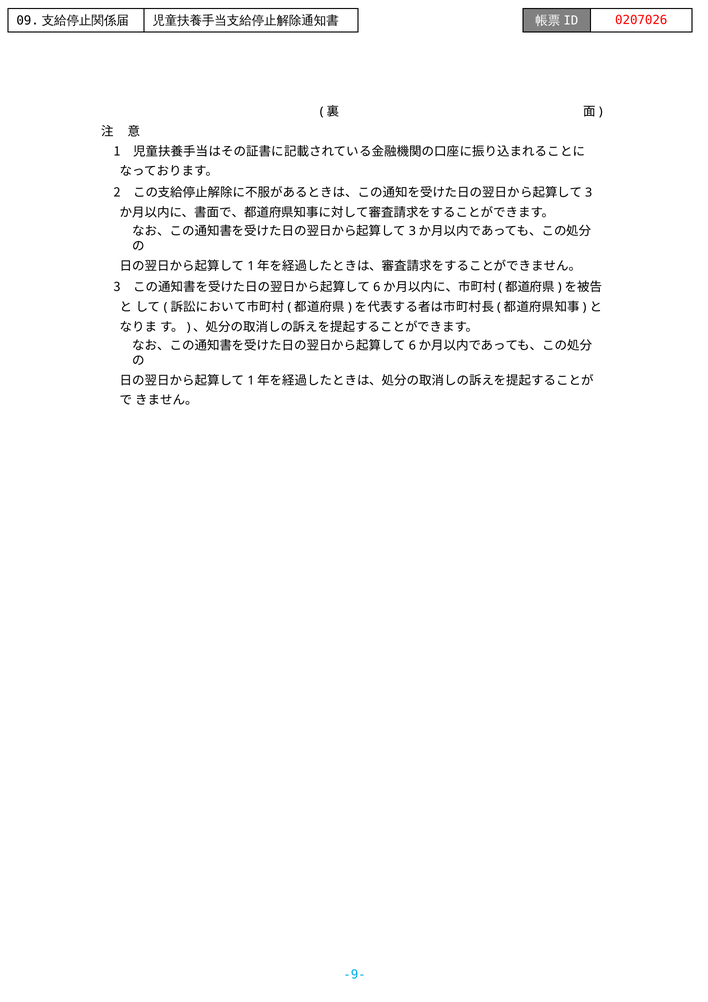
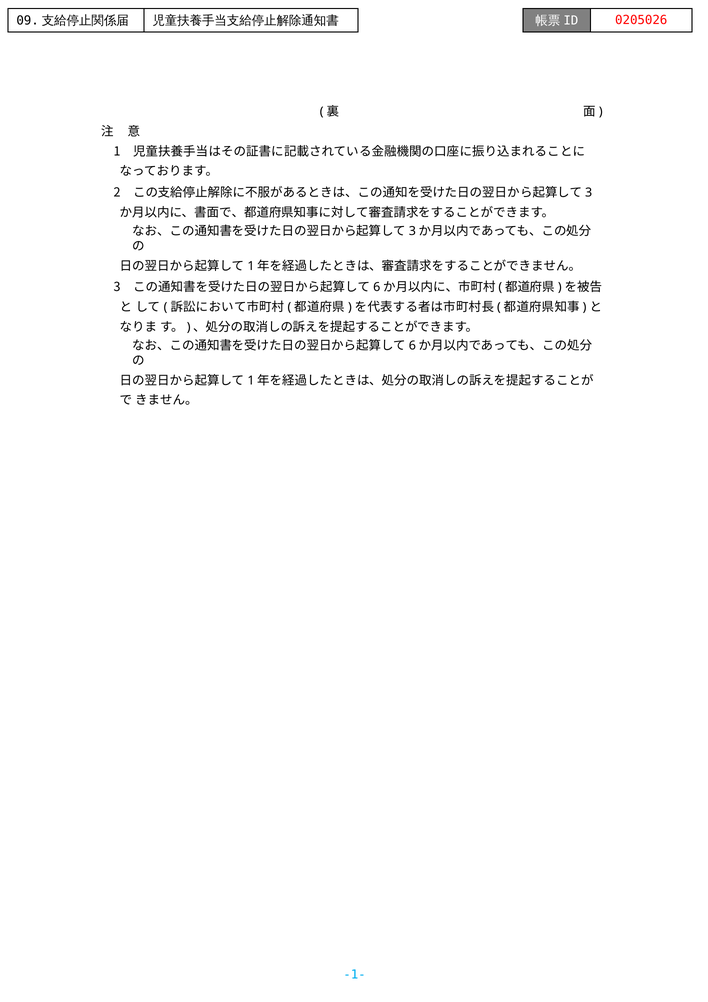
0207026: 0207026 -> 0205026 (641, 20)
-9-: -9- -> -1- (355, 975)
